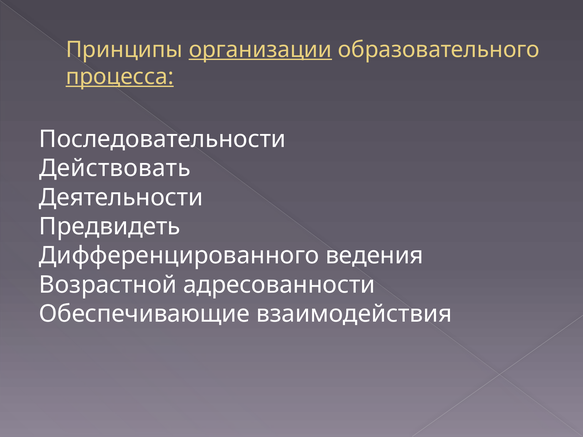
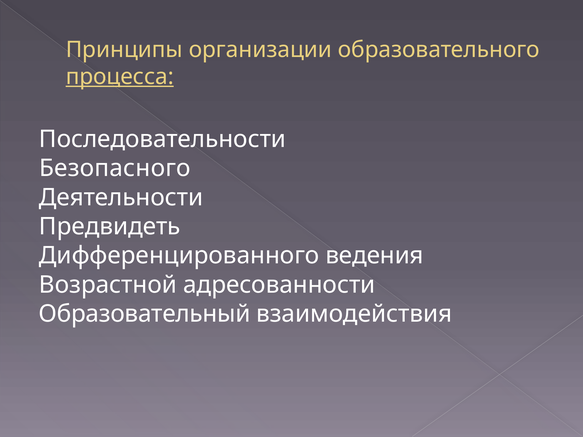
организации underline: present -> none (260, 50)
Действовать: Действовать -> Безопасного (115, 168)
Обеспечивающие: Обеспечивающие -> Образовательный (144, 314)
